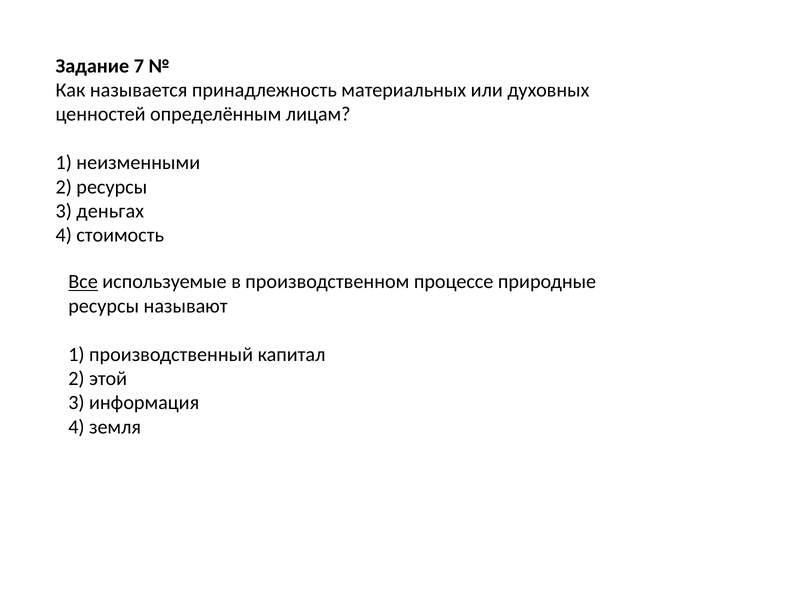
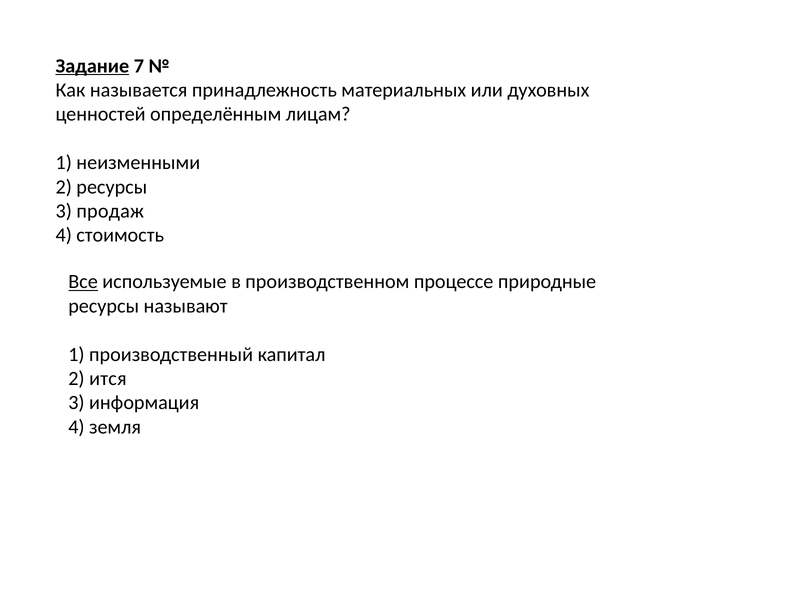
Задание underline: none -> present (92, 66)
деньгах: деньгах -> продаж (110, 211)
этой: этой -> ится (108, 379)
